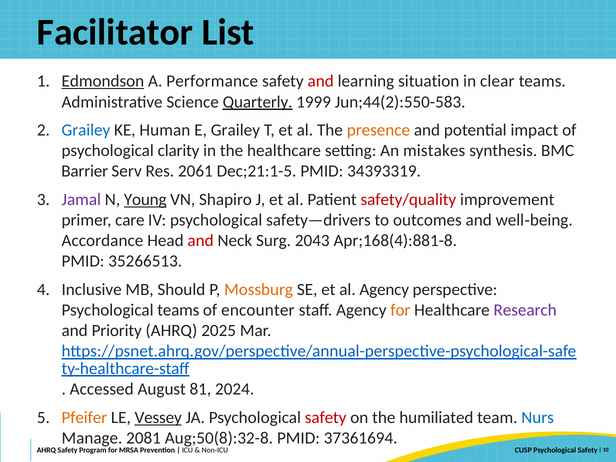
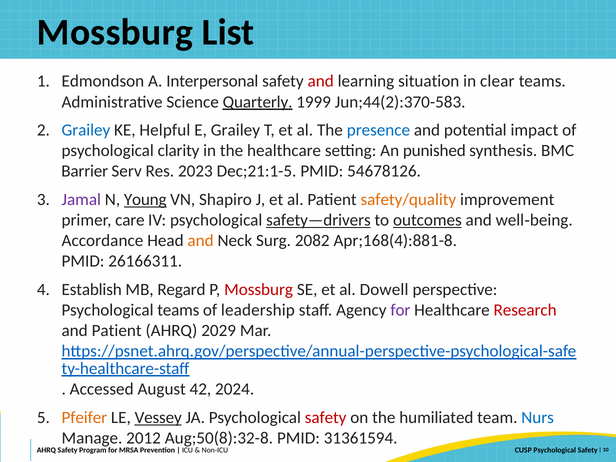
Facilitator: Facilitator -> Mossburg (115, 32)
Edmondson underline: present -> none (103, 81)
Performance: Performance -> Interpersonal (212, 81)
Jun;44(2):550-583: Jun;44(2):550-583 -> Jun;44(2):370-583 (400, 102)
Human: Human -> Helpful (165, 130)
presence colour: orange -> blue (378, 130)
mistakes: mistakes -> punished (434, 151)
2061: 2061 -> 2023 (195, 171)
34393319: 34393319 -> 54678126 (384, 171)
safety/quality colour: red -> orange (408, 200)
safety—drivers underline: none -> present (318, 220)
outcomes underline: none -> present (427, 220)
and colour: red -> orange (201, 241)
2043: 2043 -> 2082 (312, 241)
35266513: 35266513 -> 26166311 (145, 261)
Inclusive: Inclusive -> Establish (92, 290)
Should: Should -> Regard (181, 290)
Mossburg colour: orange -> red (259, 290)
al Agency: Agency -> Dowell (384, 290)
encounter: encounter -> leadership (258, 310)
for colour: orange -> purple (400, 310)
Research colour: purple -> red (525, 310)
and Priority: Priority -> Patient (117, 331)
2025: 2025 -> 2029 (219, 331)
81: 81 -> 42 (200, 389)
2081: 2081 -> 2012 (144, 438)
37361694: 37361694 -> 31361594 (361, 438)
